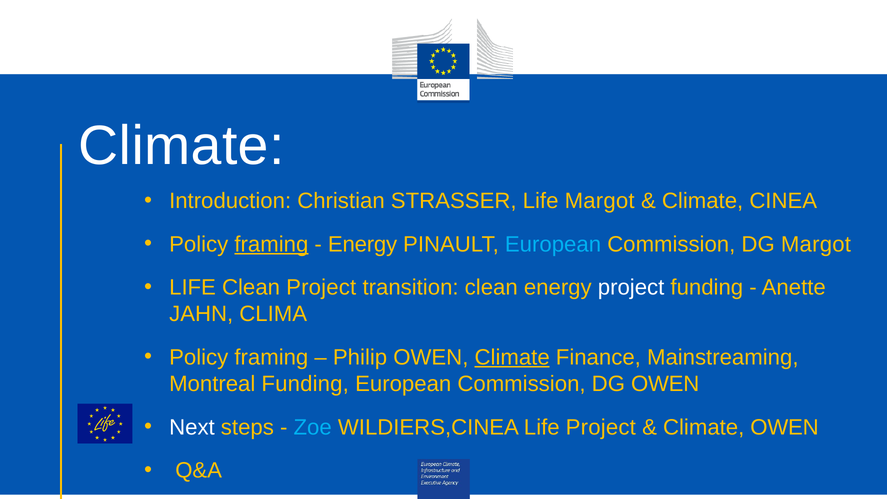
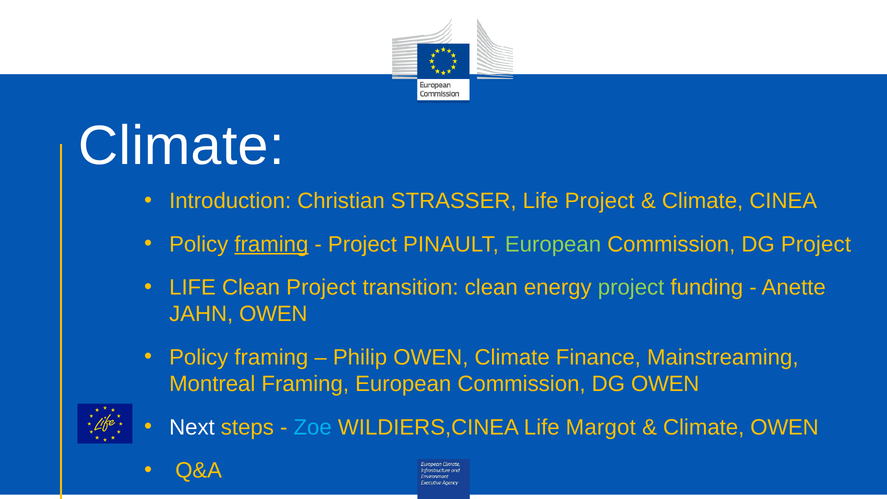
Life Margot: Margot -> Project (600, 201)
Energy: Energy -> Project (362, 244)
European colour: light blue -> light green (553, 244)
DG Margot: Margot -> Project (816, 244)
project colour: white -> light green (631, 287)
JAHN CLIMA: CLIMA -> OWEN (273, 314)
Climate underline: present -> none (512, 357)
Montreal Funding: Funding -> Framing (305, 384)
Life Project: Project -> Margot (601, 427)
